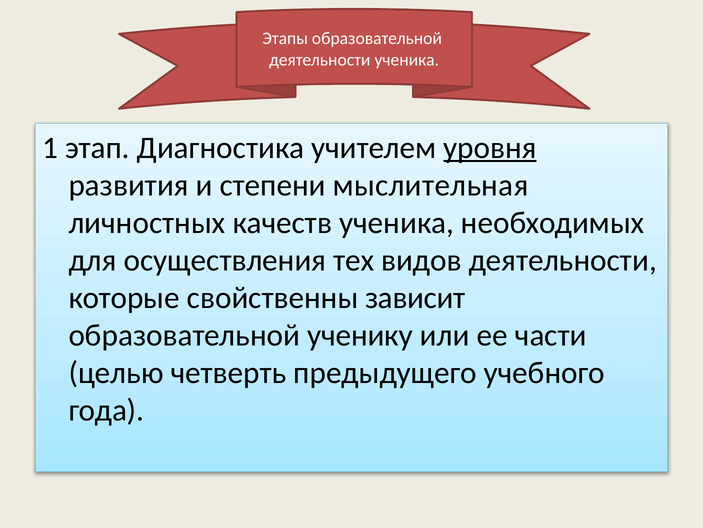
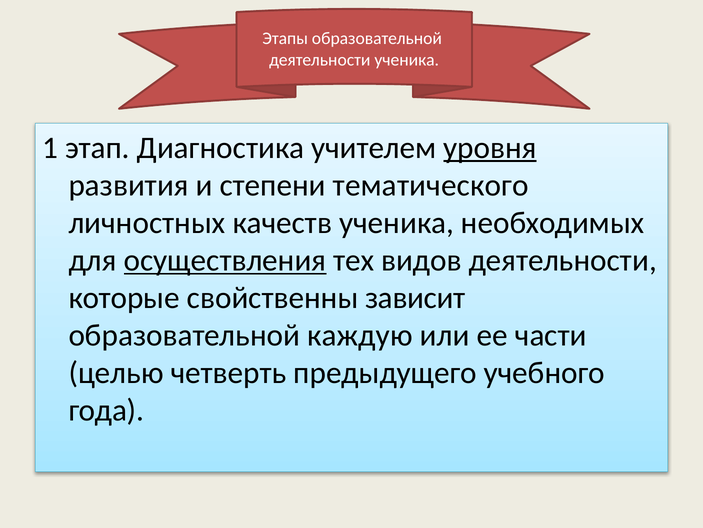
мыслительная: мыслительная -> тематического (431, 185)
осуществления underline: none -> present (225, 260)
ученику: ученику -> каждую (360, 335)
